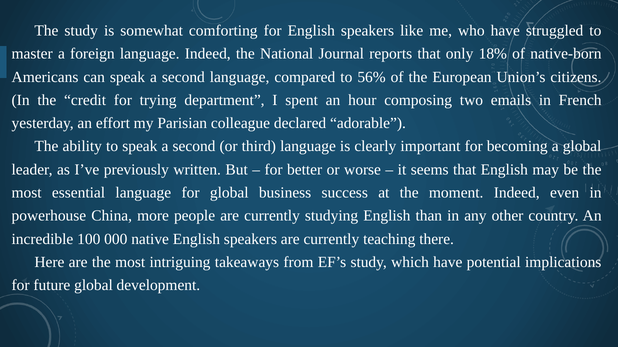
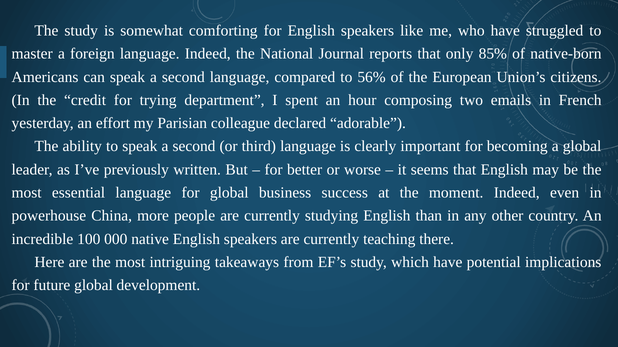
18%: 18% -> 85% (493, 54)
